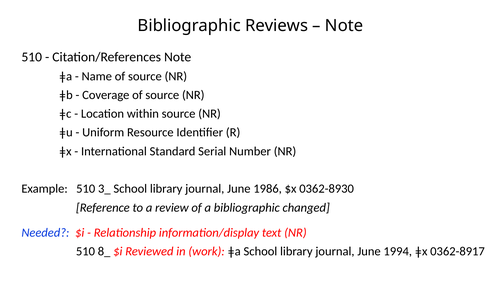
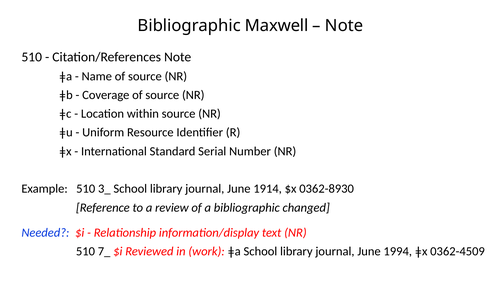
Reviews: Reviews -> Maxwell (277, 26)
1986: 1986 -> 1914 (268, 189)
8_: 8_ -> 7_ (104, 251)
0362-8917: 0362-8917 -> 0362-4509 (458, 251)
